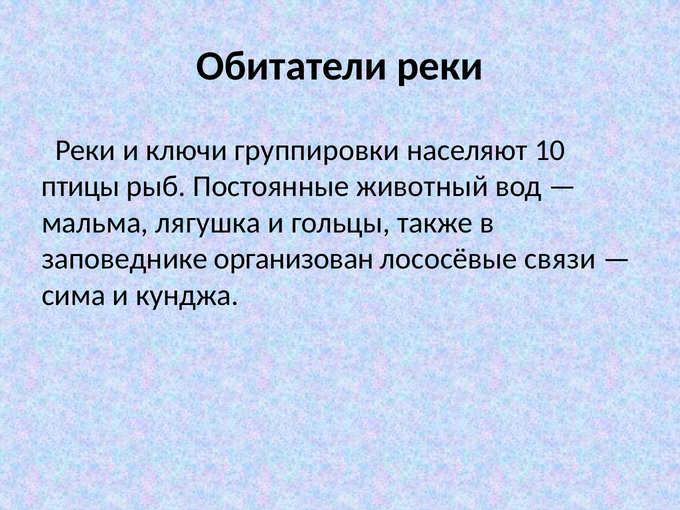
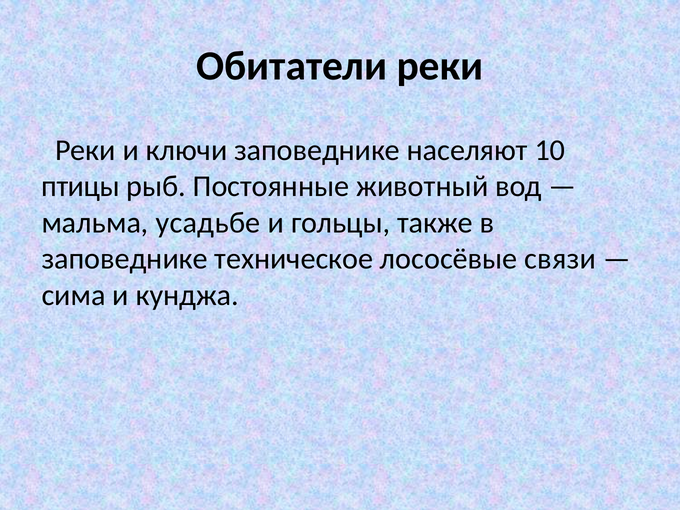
ключи группировки: группировки -> заповеднике (317, 150)
лягушка: лягушка -> усадьбе (208, 223)
организован: организован -> техническое (294, 259)
